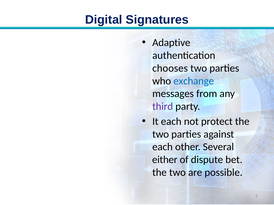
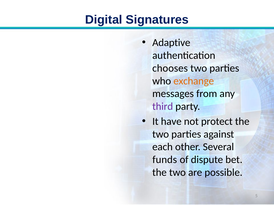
exchange colour: blue -> orange (194, 81)
It each: each -> have (171, 122)
either: either -> funds (165, 160)
